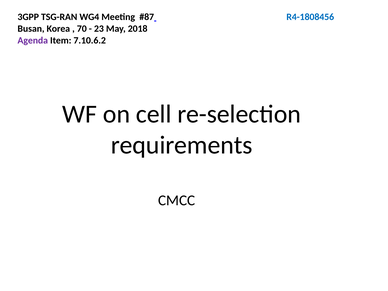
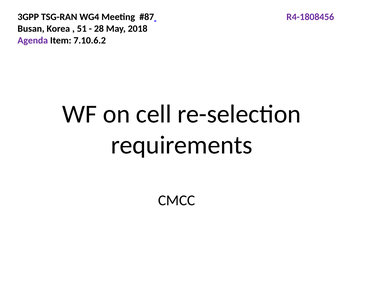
R4-1808456 colour: blue -> purple (310, 17)
70: 70 -> 51 (82, 29)
23: 23 -> 28 (99, 29)
